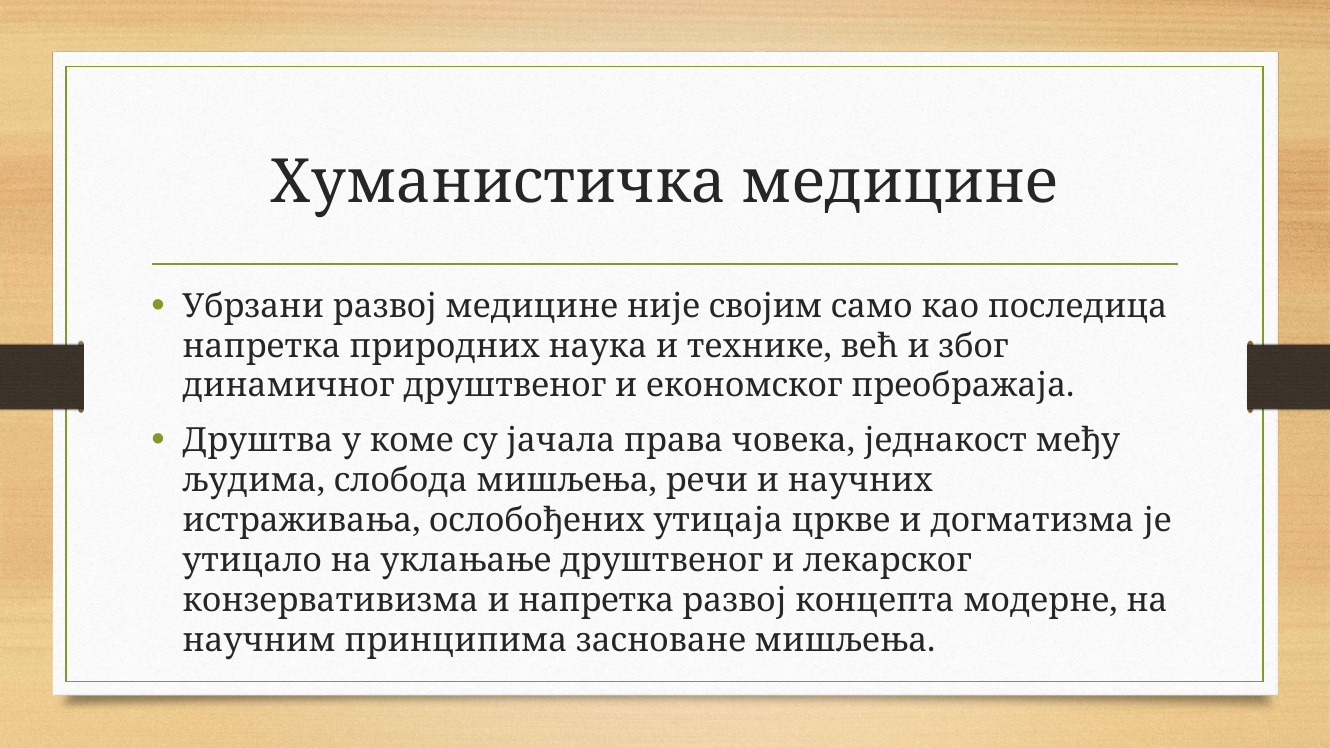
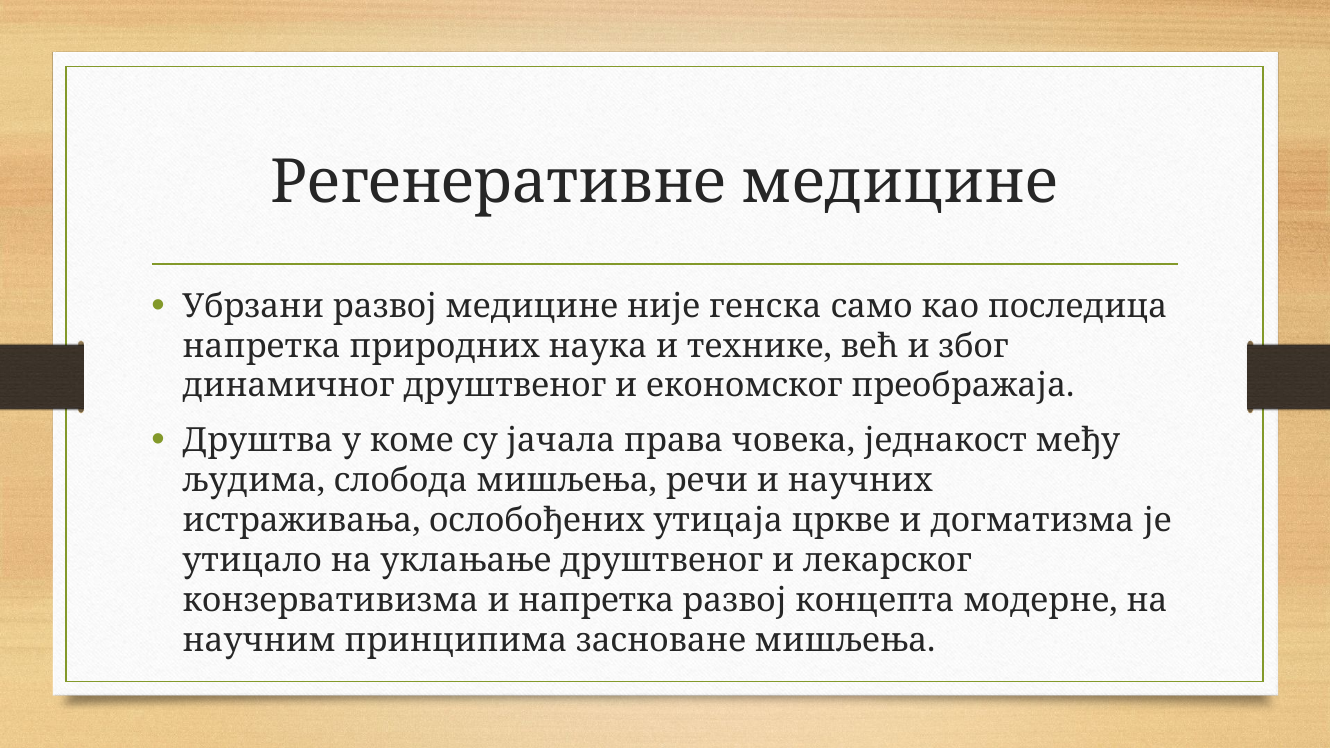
Хуманистичка: Хуманистичка -> Регенеративне (499, 182)
својим: својим -> генска (765, 306)
